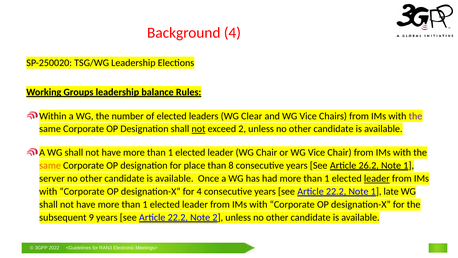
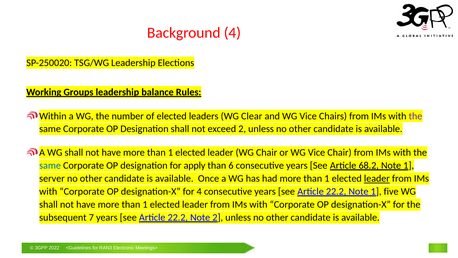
not underline: present -> none (199, 129)
same colour: orange -> blue (50, 165)
place: place -> apply (195, 165)
than 8: 8 -> 6 (231, 165)
26.2: 26.2 -> 68.2 (369, 165)
late: late -> five (391, 191)
9: 9 -> 7 (91, 217)
